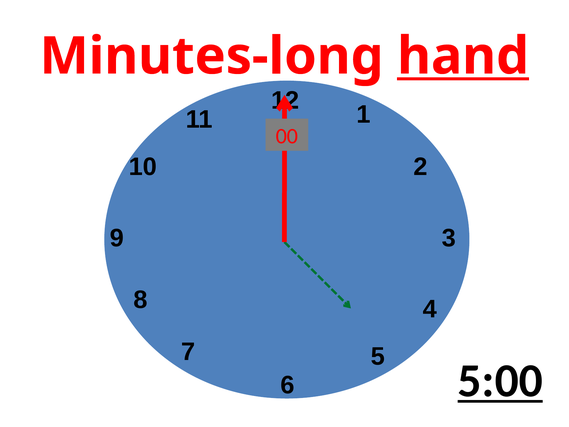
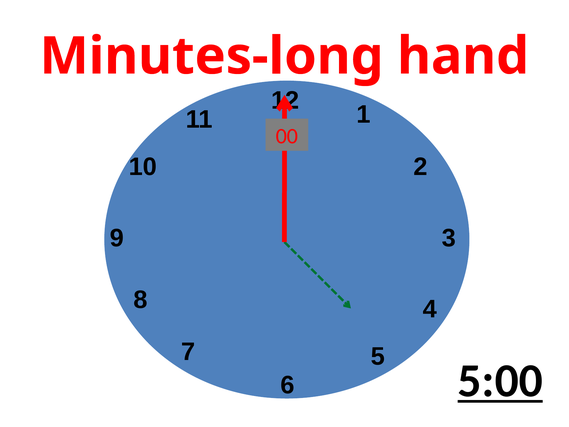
hand underline: present -> none (463, 56)
